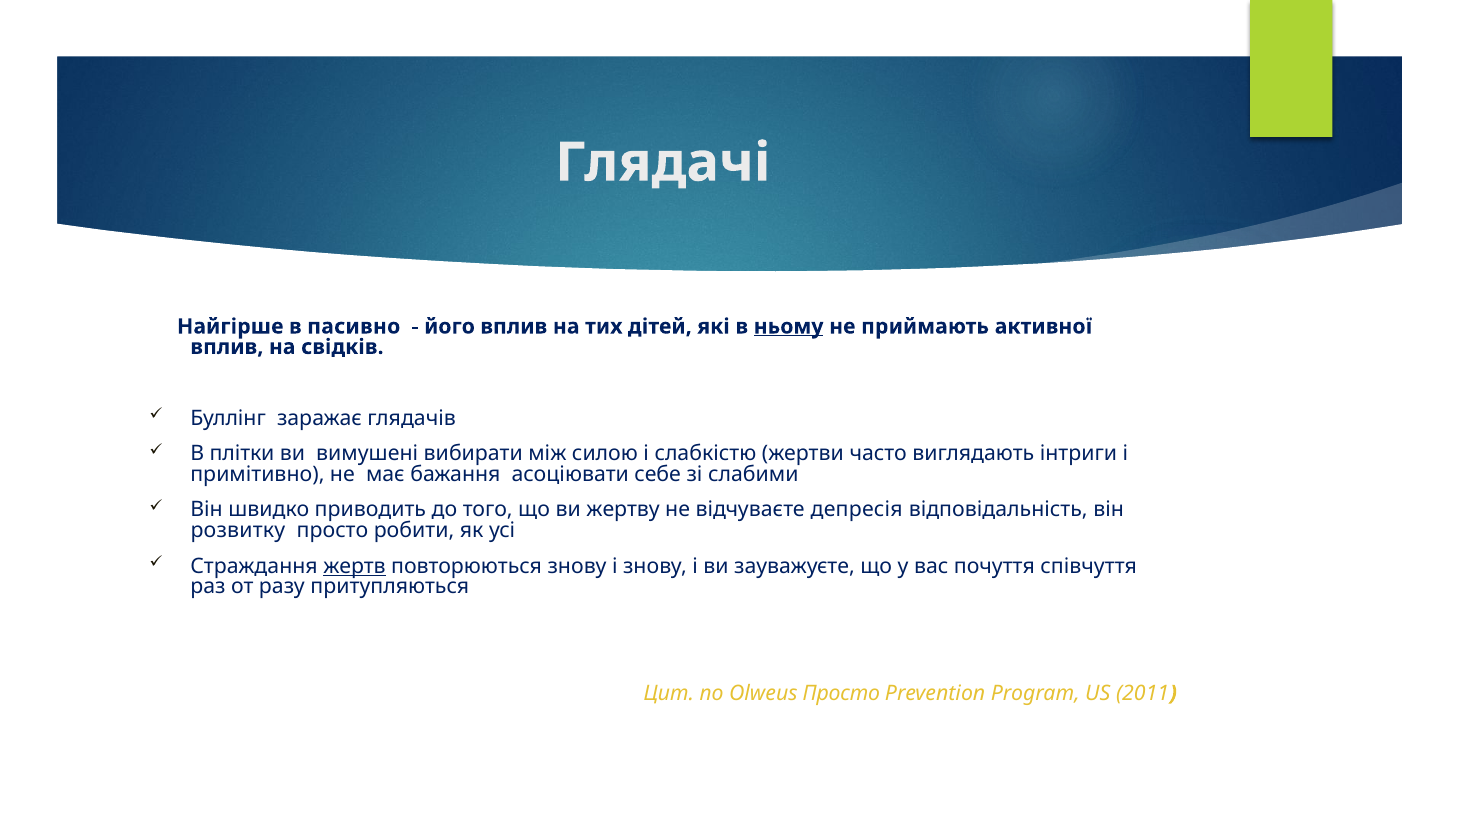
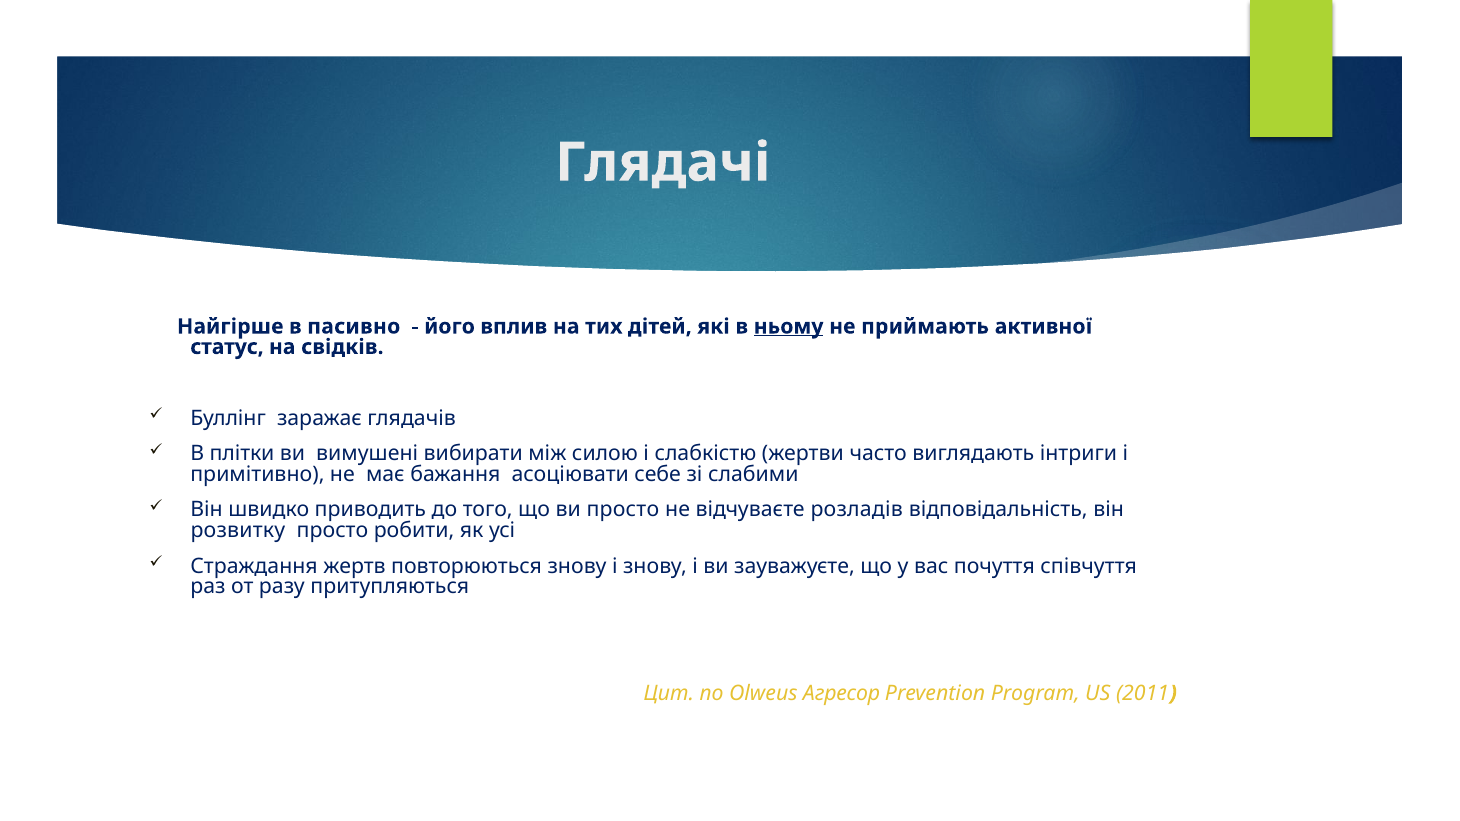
вплив: вплив -> статус (227, 347)
ви жертву: жертву -> просто (623, 510)
депресія: депресія -> розладів (857, 510)
жертв underline: present -> none (354, 566)
Olweus Просто: Просто -> Агресор (841, 694)
